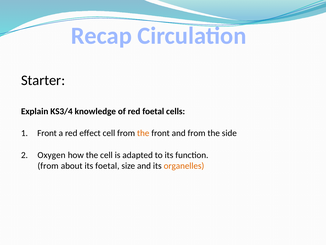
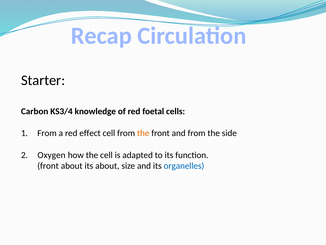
Explain: Explain -> Carbon (35, 111)
Front: Front -> From (47, 133)
from: from -> front (48, 166)
its foetal: foetal -> about (107, 166)
organelles colour: orange -> blue (184, 166)
